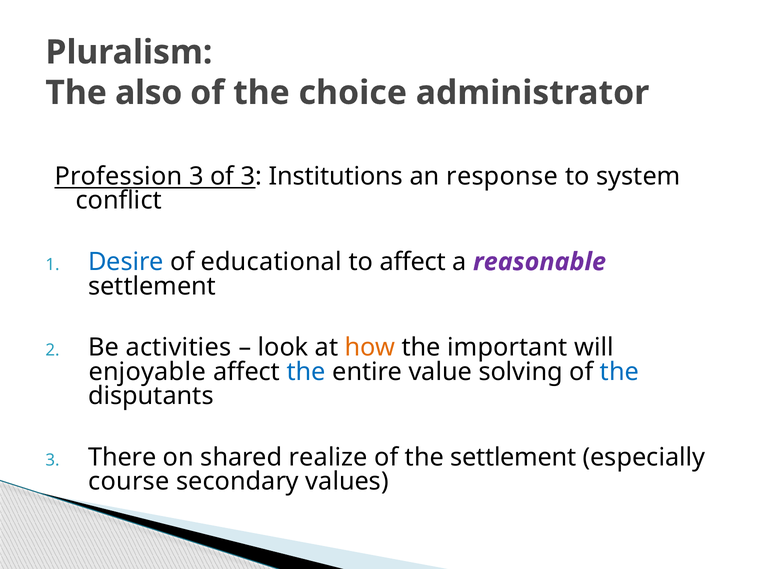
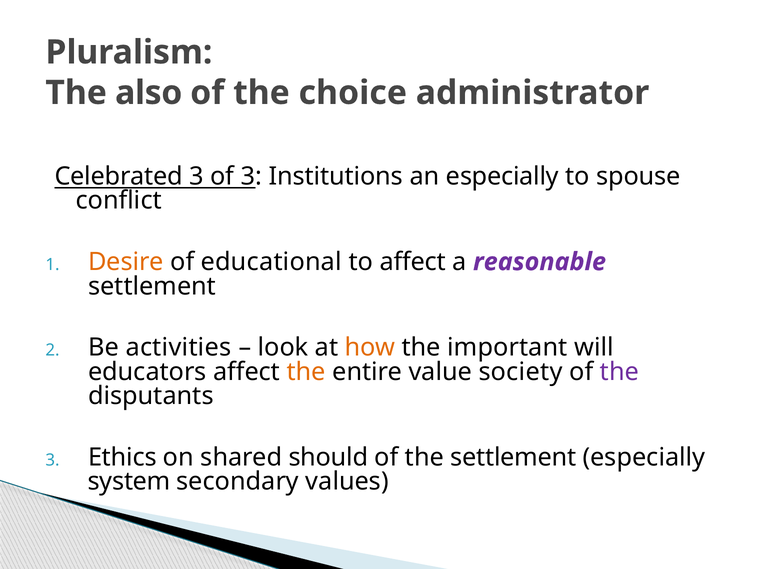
Profession: Profession -> Celebrated (119, 176)
an response: response -> especially (502, 176)
system: system -> spouse (638, 176)
Desire colour: blue -> orange (126, 262)
enjoyable: enjoyable -> educators (147, 372)
the colour: blue -> orange (306, 372)
solving: solving -> society (520, 372)
the colour: blue -> purple (619, 372)
There: There -> Ethics (122, 458)
realize: realize -> should (328, 458)
course: course -> system (129, 482)
